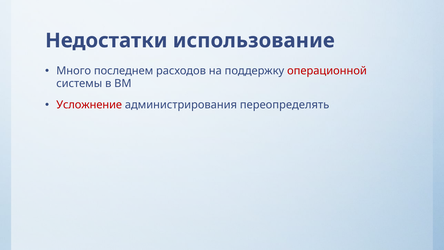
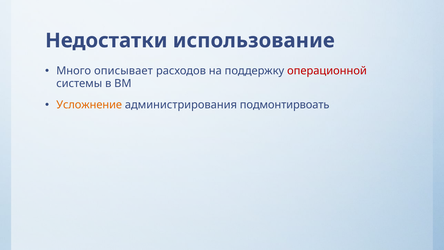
последнем: последнем -> описывает (123, 71)
Усложнение colour: red -> orange (89, 105)
переопределять: переопределять -> подмонтирвоать (285, 105)
